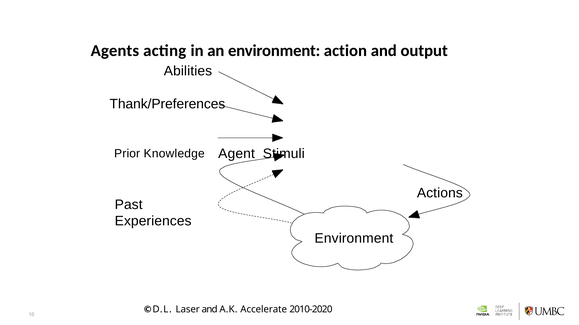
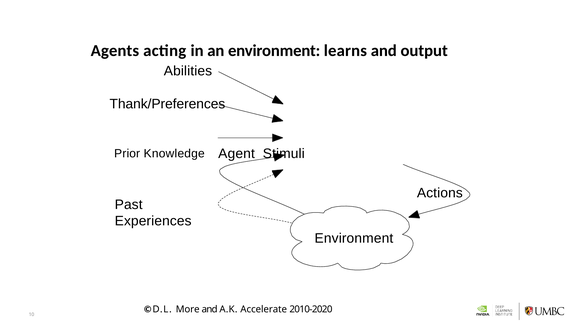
action: action -> learns (345, 51)
Laser: Laser -> More (188, 310)
